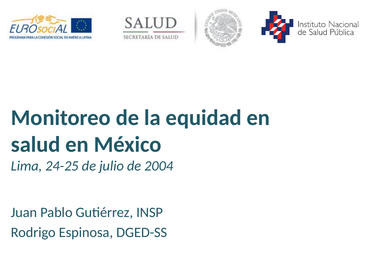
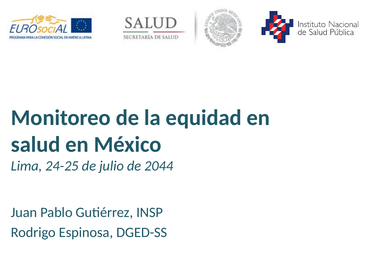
2004: 2004 -> 2044 (159, 166)
